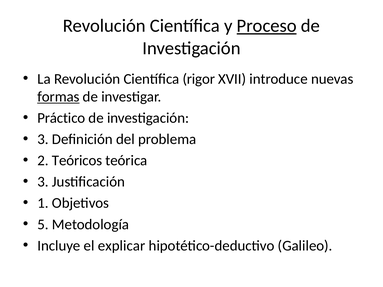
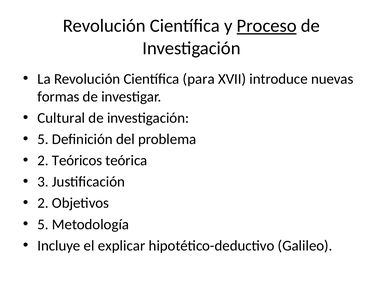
rigor: rigor -> para (199, 79)
formas underline: present -> none (58, 97)
Práctico: Práctico -> Cultural (61, 118)
3: 3 -> 5 (43, 139)
1: 1 -> 2 (43, 203)
